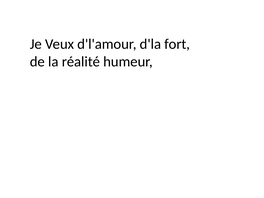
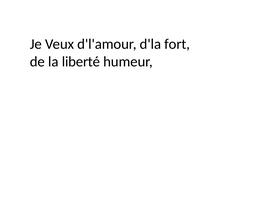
réalité: réalité -> liberté (81, 62)
